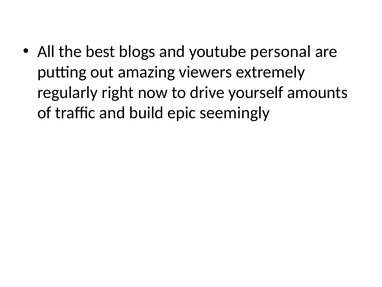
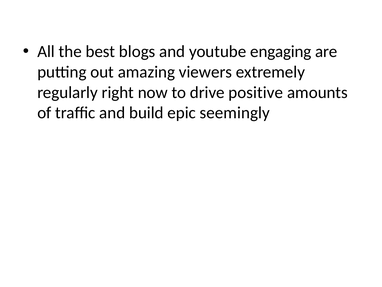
personal: personal -> engaging (281, 51)
yourself: yourself -> positive (256, 92)
